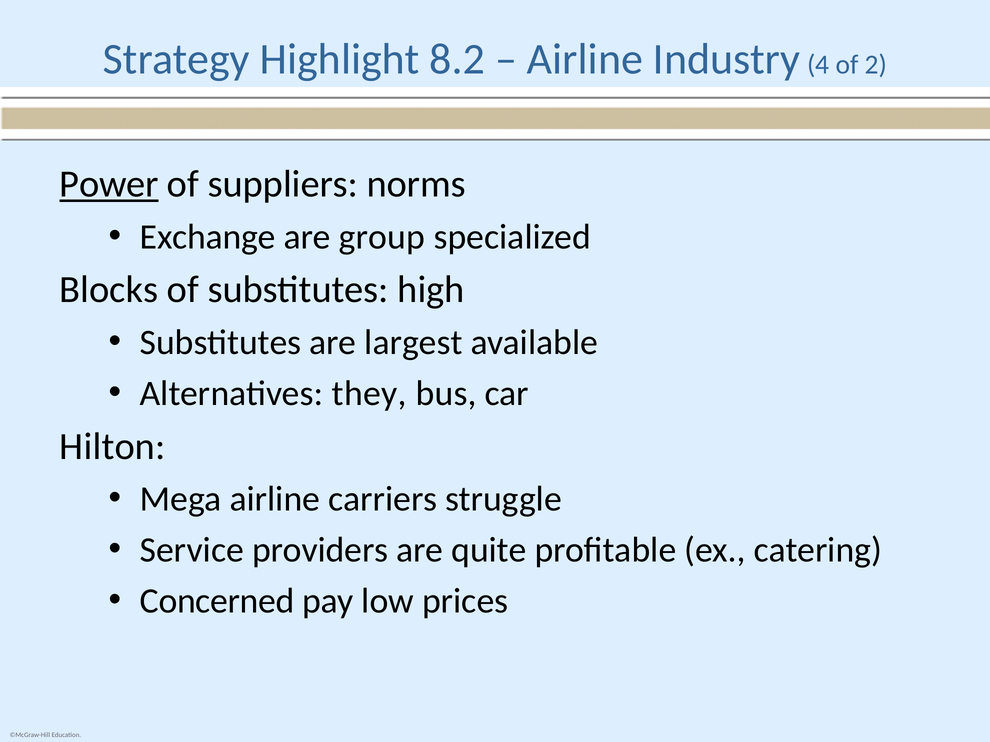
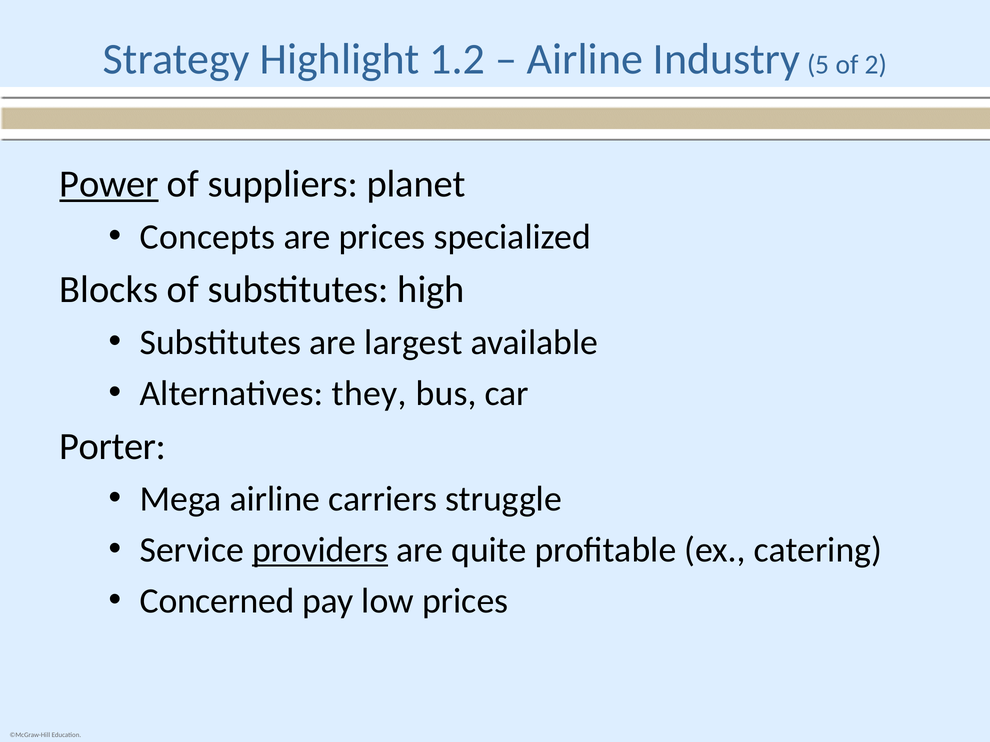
8.2: 8.2 -> 1.2 (457, 59)
4: 4 -> 5 (818, 65)
norms: norms -> planet (416, 184)
Exchange: Exchange -> Concepts (208, 237)
are group: group -> prices (382, 237)
Hilton: Hilton -> Porter (113, 447)
providers underline: none -> present (320, 550)
